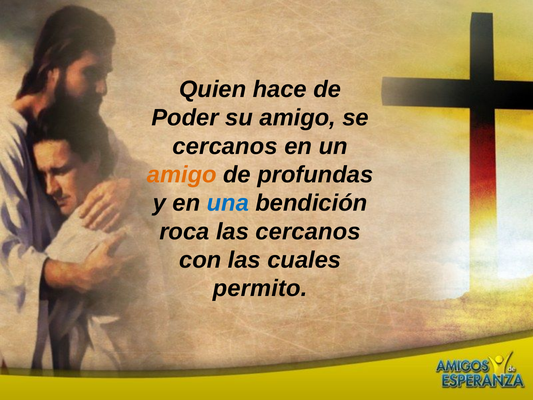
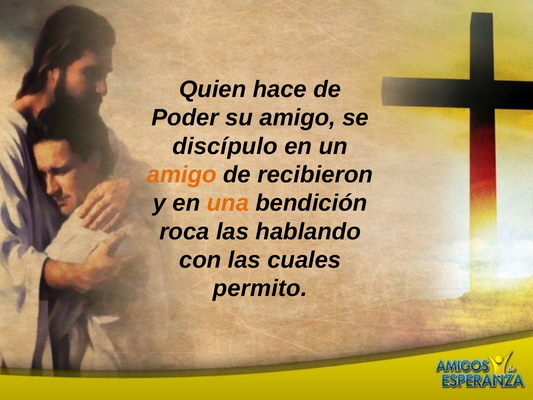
cercanos: cercanos -> discípulo (225, 146)
profundas: profundas -> recibieron (315, 175)
una colour: blue -> orange (228, 203)
las cercanos: cercanos -> hablando (308, 231)
